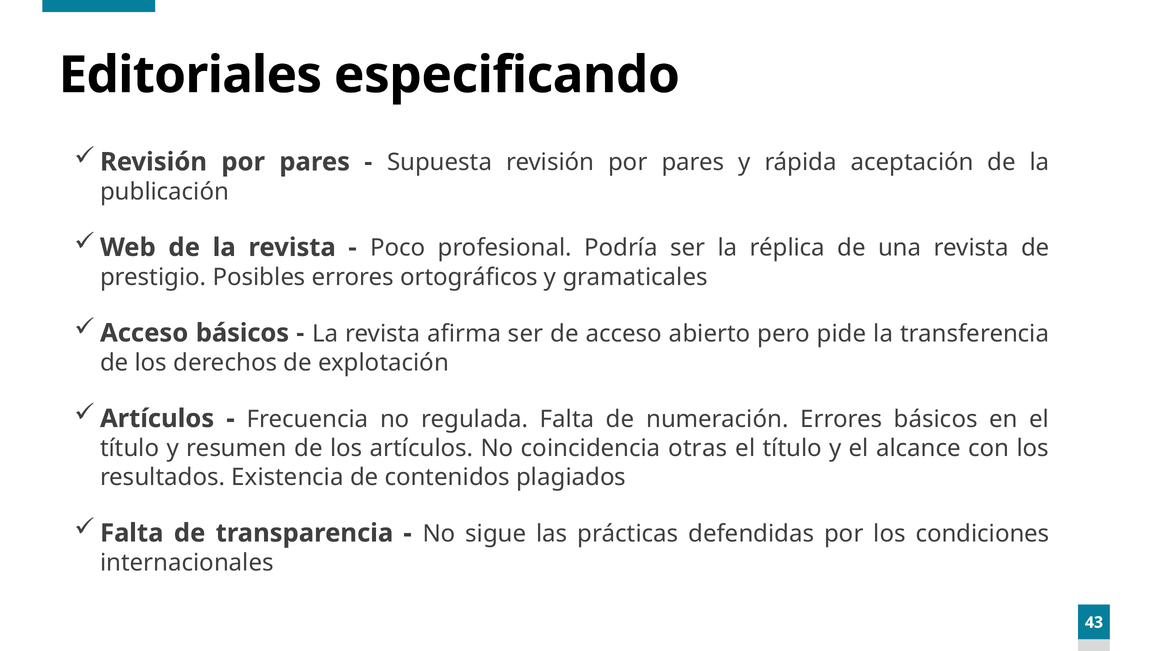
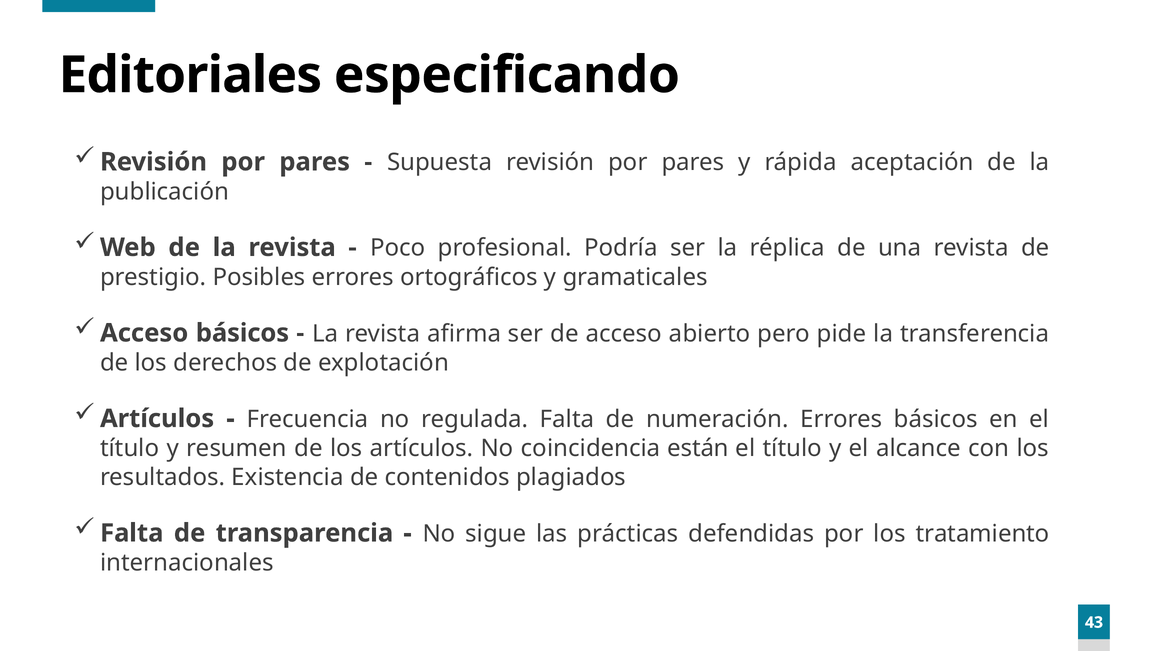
otras: otras -> están (698, 448)
condiciones: condiciones -> tratamiento (983, 534)
